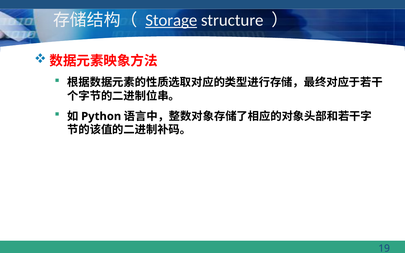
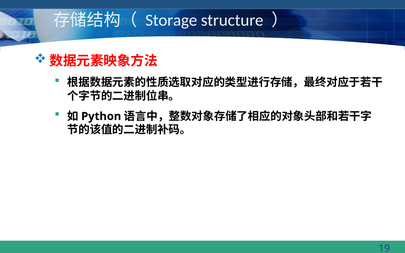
Storage underline: present -> none (171, 20)
